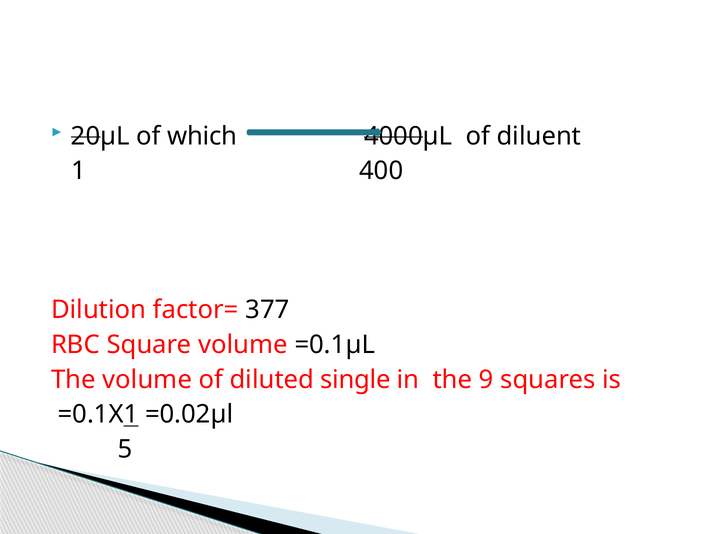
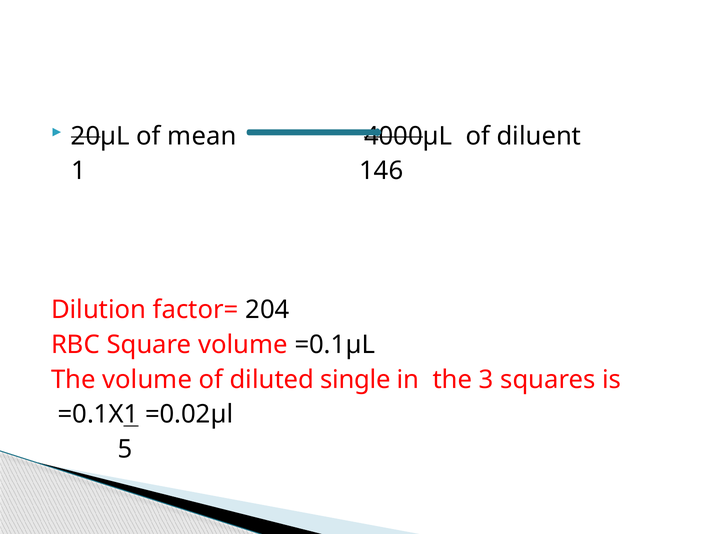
which: which -> mean (202, 136)
400: 400 -> 146 (381, 171)
377: 377 -> 204 (267, 310)
9: 9 -> 3 (486, 379)
